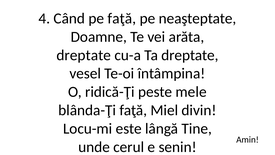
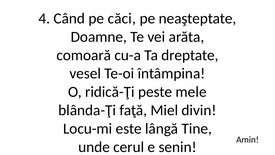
pe faţă: faţă -> căci (122, 18)
dreptate: dreptate -> comoară (84, 55)
